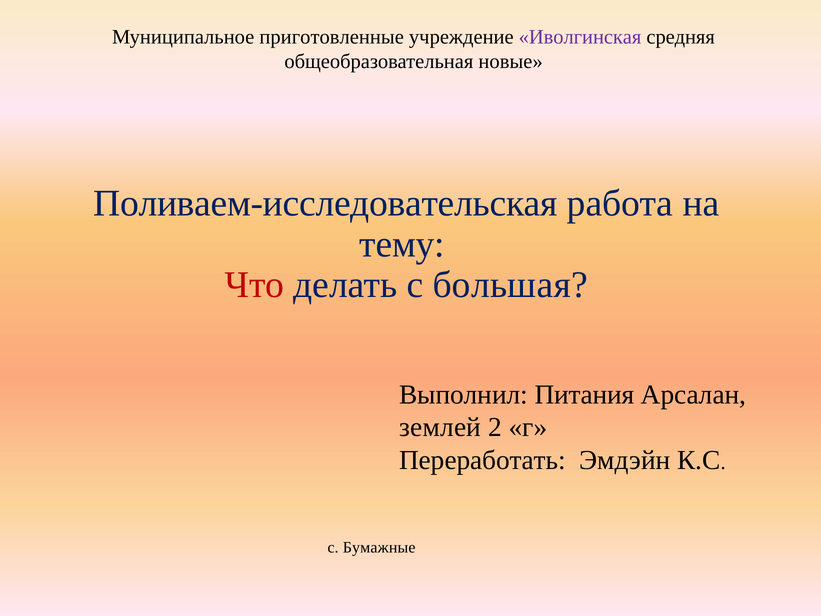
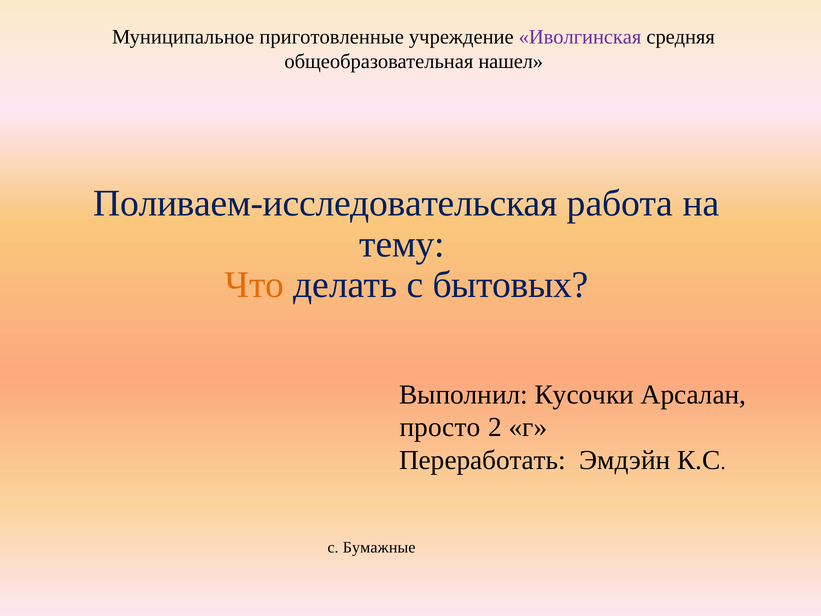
новые: новые -> нашел (511, 62)
Что colour: red -> orange (255, 285)
большая: большая -> бытовых (510, 285)
Питания: Питания -> Кусочки (584, 394)
землей: землей -> просто (440, 427)
